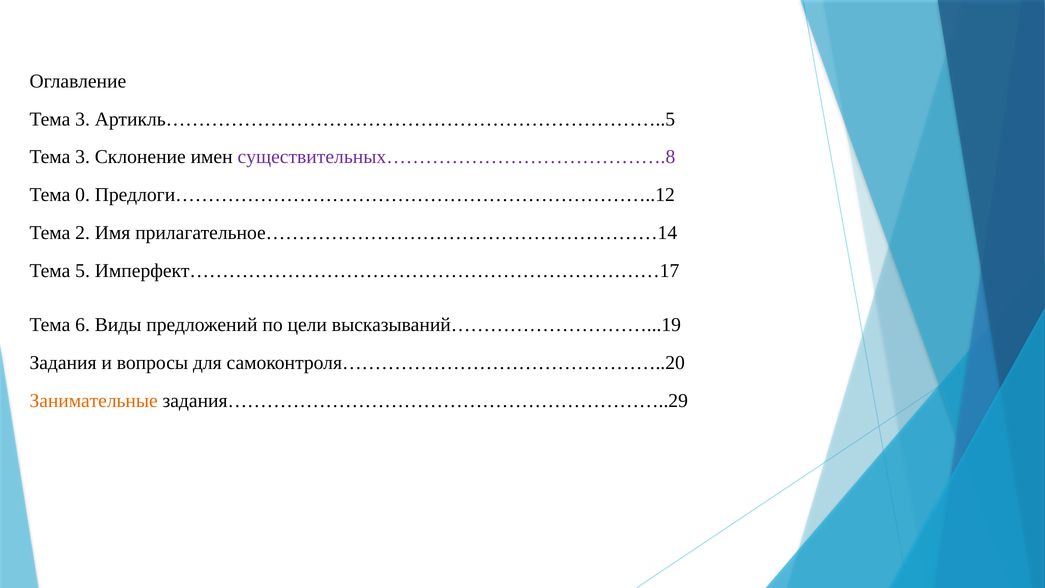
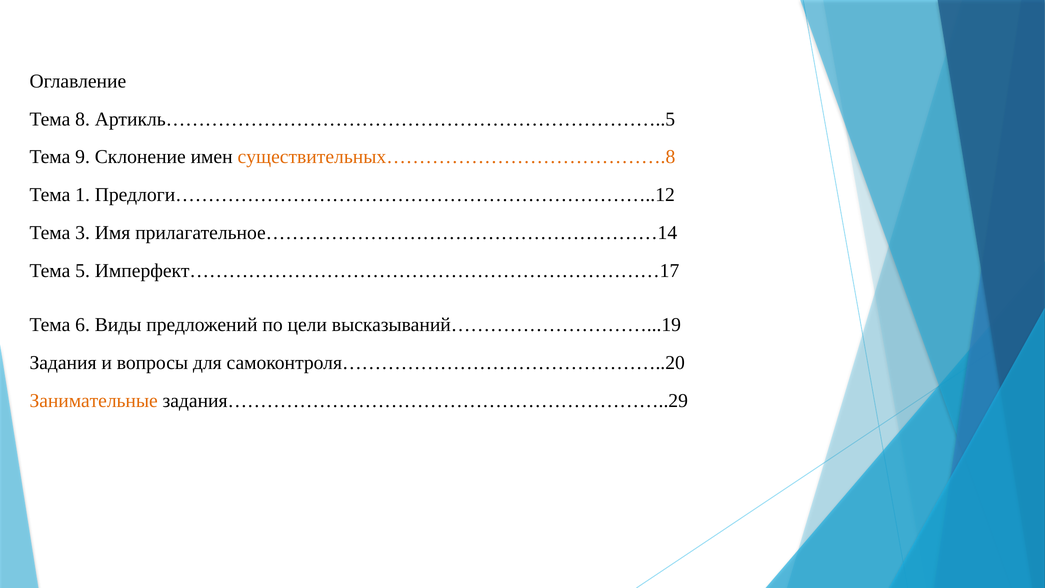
3: 3 -> 8 (83, 119)
3: 3 -> 9 (83, 157)
существительных…………………………………….8 colour: purple -> orange (456, 157)
0: 0 -> 1 (83, 195)
2: 2 -> 3 (83, 233)
